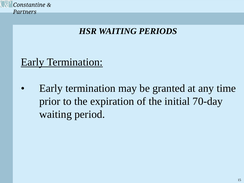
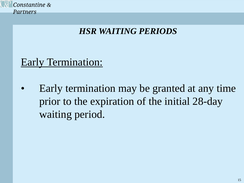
70-day: 70-day -> 28-day (208, 101)
